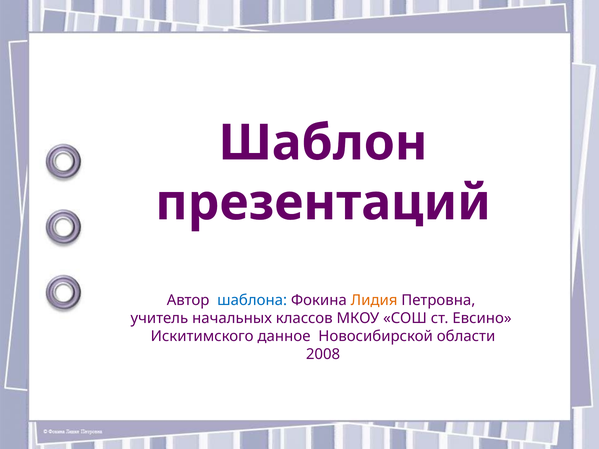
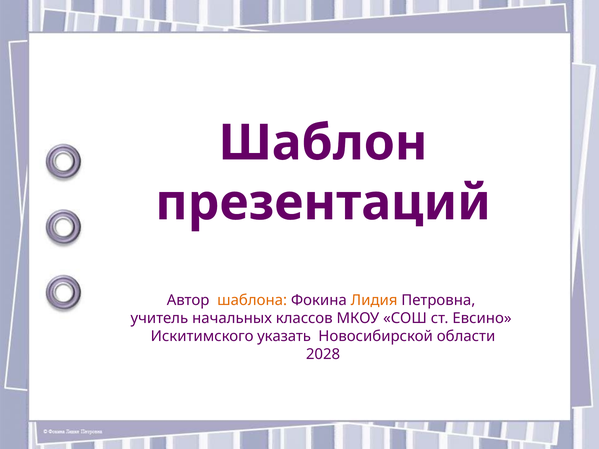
шаблона colour: blue -> orange (252, 300)
данное: данное -> указать (284, 336)
2008: 2008 -> 2028 (323, 354)
